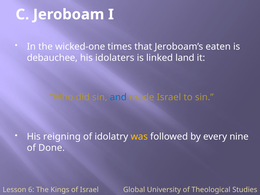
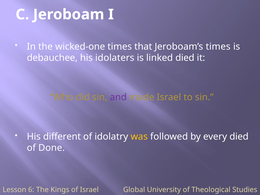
Jeroboam’s eaten: eaten -> times (218, 47)
linked land: land -> died (185, 58)
and colour: blue -> purple (118, 97)
reigning: reigning -> different (62, 137)
every nine: nine -> died (239, 137)
